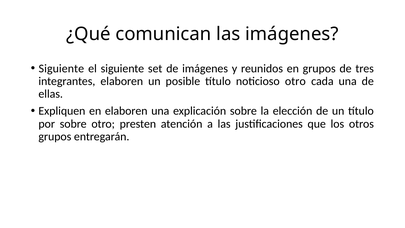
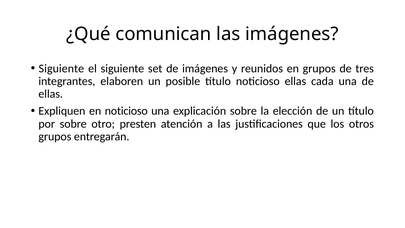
noticioso otro: otro -> ellas (295, 81)
en elaboren: elaboren -> noticioso (126, 111)
